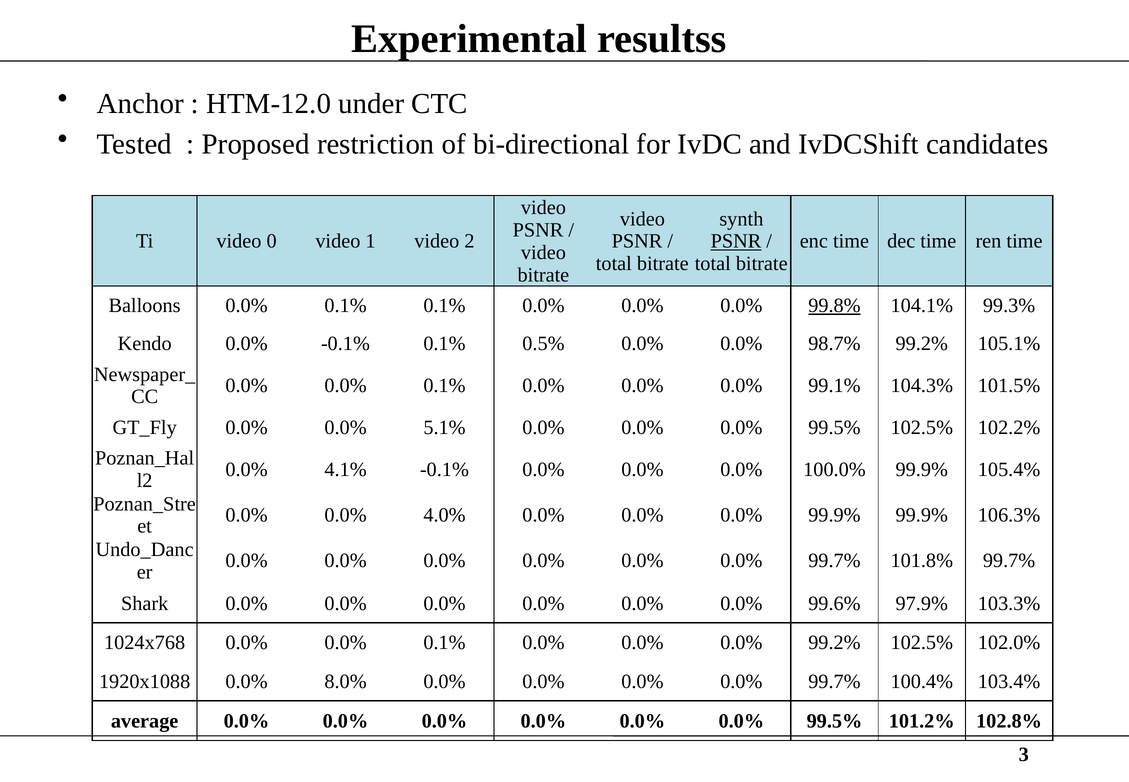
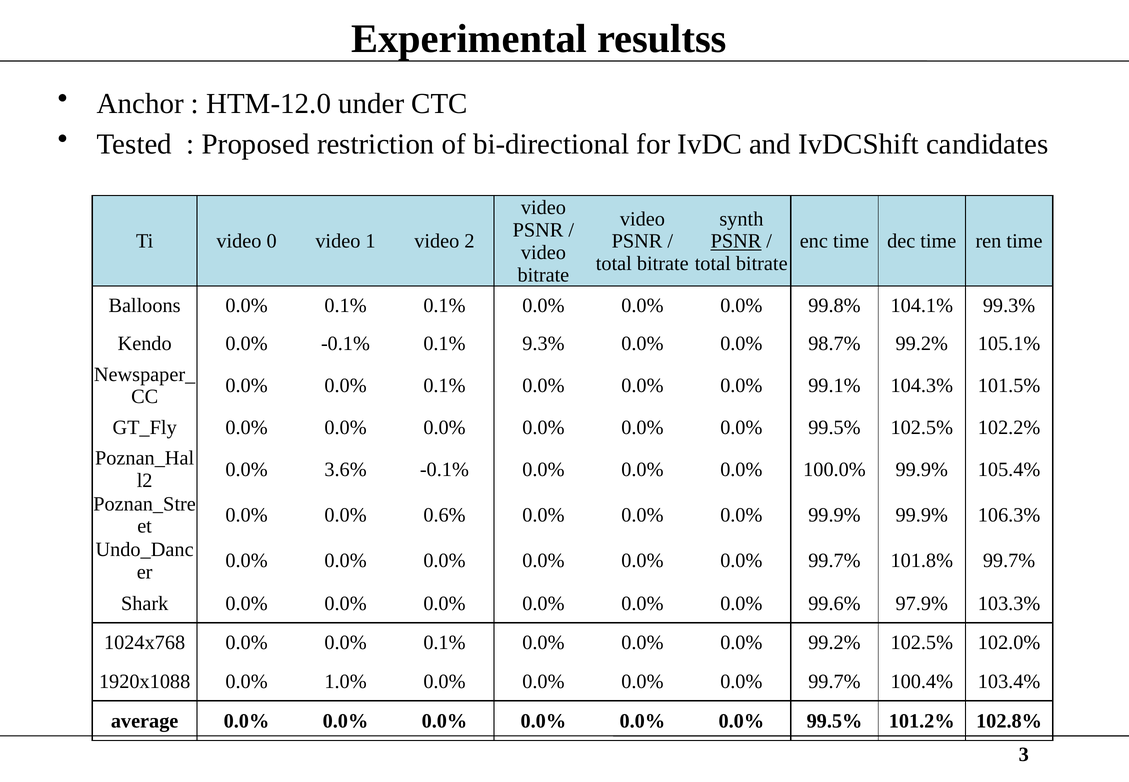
99.8% underline: present -> none (834, 305)
0.5%: 0.5% -> 9.3% (543, 344)
5.1%: 5.1% -> 0.0% (444, 427)
4.1%: 4.1% -> 3.6% (346, 469)
4.0%: 4.0% -> 0.6% (444, 515)
8.0%: 8.0% -> 1.0% (346, 681)
